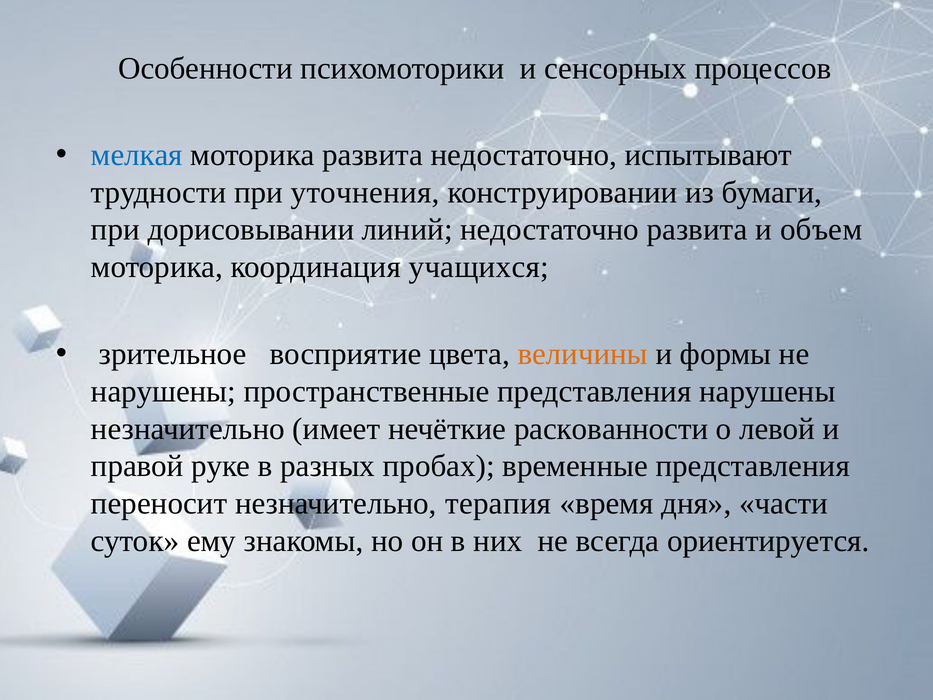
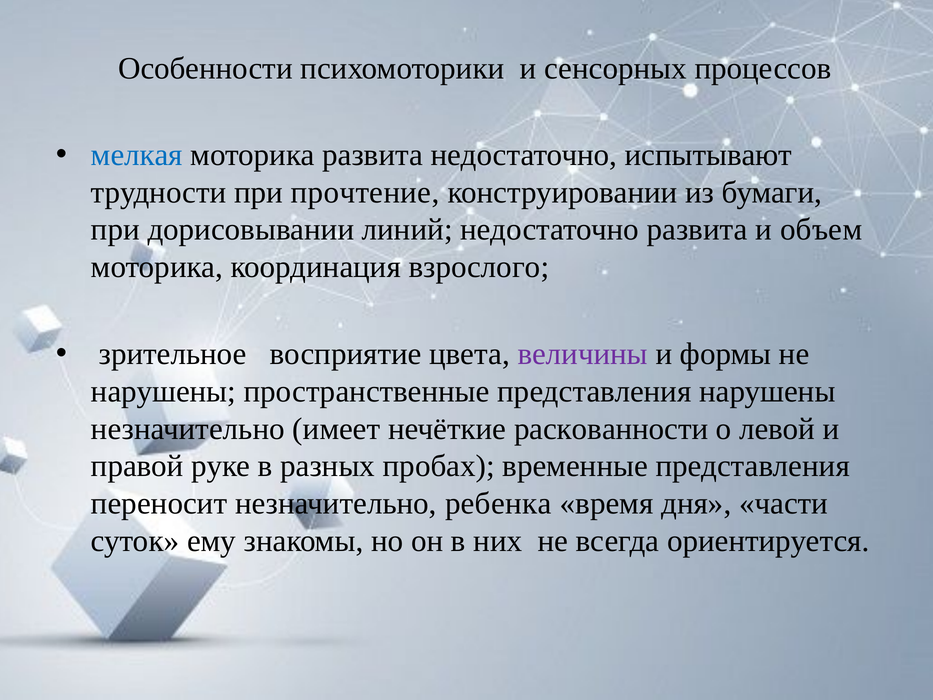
уточнения: уточнения -> прочтение (365, 192)
учащихся: учащихся -> взрослого (479, 267)
величины colour: orange -> purple (583, 354)
терапия: терапия -> ребенка (498, 503)
